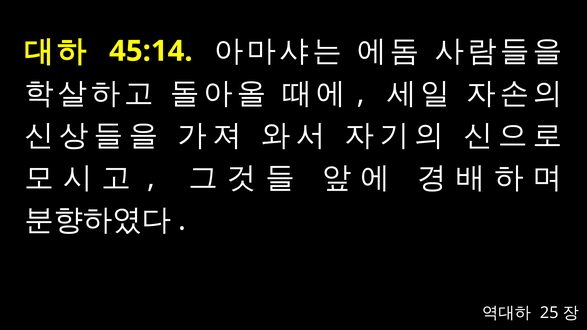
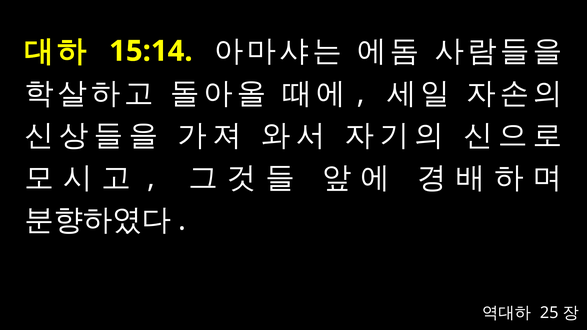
45:14: 45:14 -> 15:14 (151, 51)
